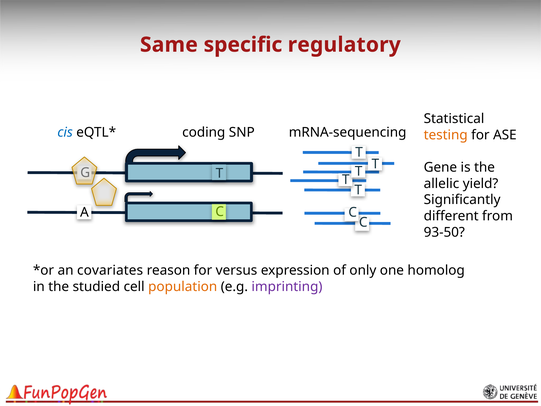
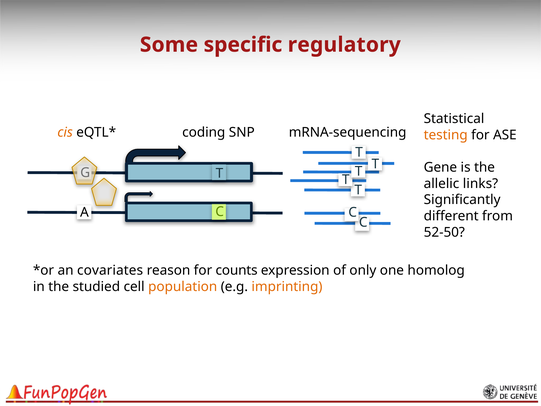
Same: Same -> Some (169, 45)
cis colour: blue -> orange (65, 132)
yield: yield -> links (480, 184)
93-50: 93-50 -> 52-50 (444, 232)
versus: versus -> counts (237, 270)
imprinting colour: purple -> orange (287, 286)
